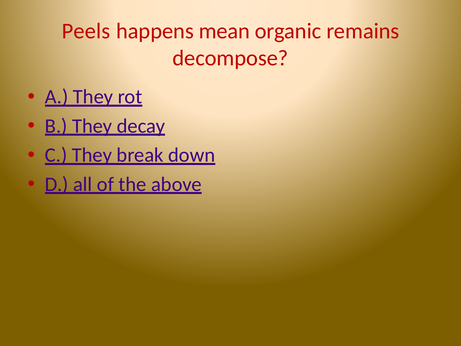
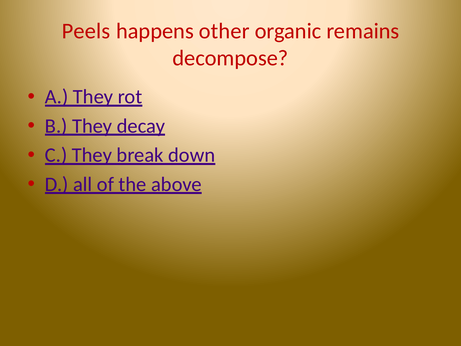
mean: mean -> other (224, 31)
